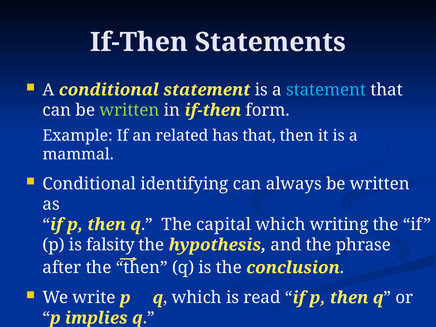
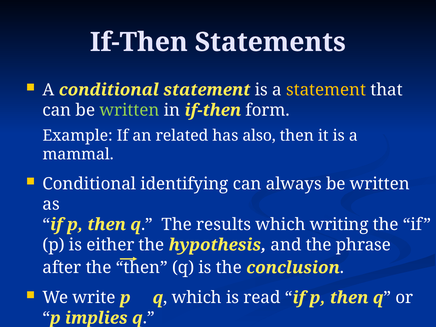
statement colour: light blue -> yellow (326, 90)
has that: that -> also (259, 136)
capital: capital -> results (224, 225)
falsity: falsity -> either (110, 245)
